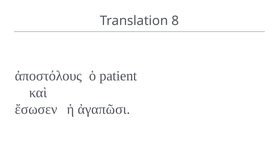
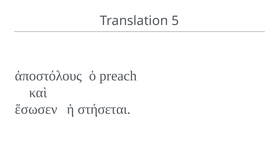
8: 8 -> 5 (175, 21)
patient: patient -> preach (118, 76)
ἀγαπῶσι: ἀγαπῶσι -> στήσεται (104, 109)
